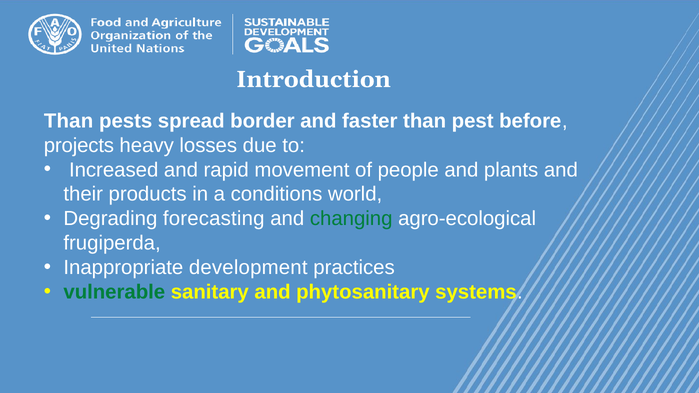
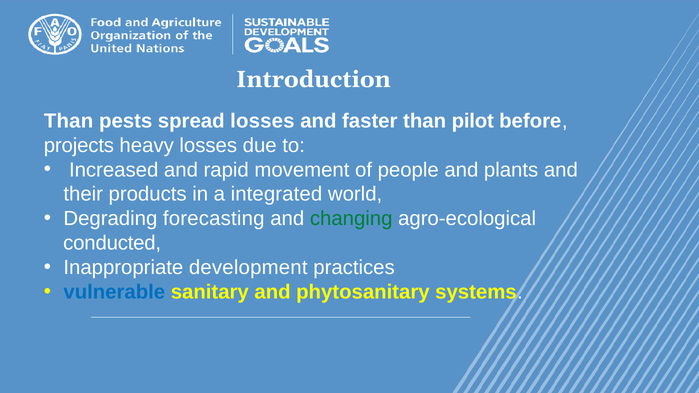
spread border: border -> losses (262, 121)
pest: pest -> pilot (473, 121)
conditions: conditions -> integrated (276, 194)
frugiperda: frugiperda -> conducted (112, 243)
vulnerable colour: green -> blue (114, 292)
